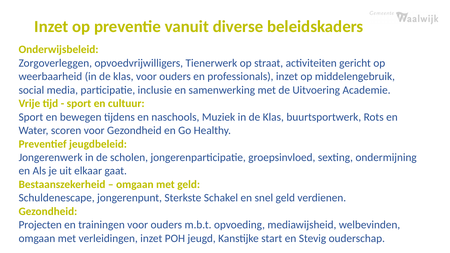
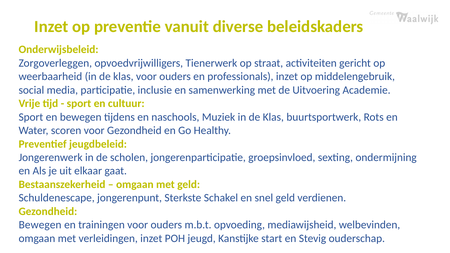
Projecten: Projecten -> Bewegen (40, 225)
